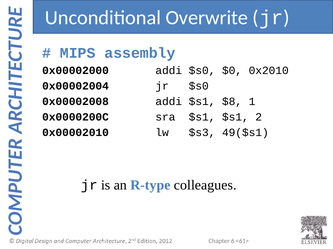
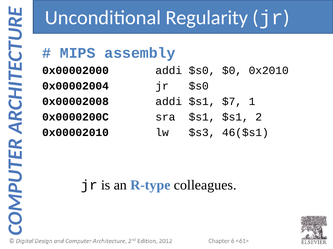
Overwrite: Overwrite -> Regularity (207, 18)
$8: $8 -> $7 (232, 102)
49($s1: 49($s1 -> 46($s1 (245, 133)
